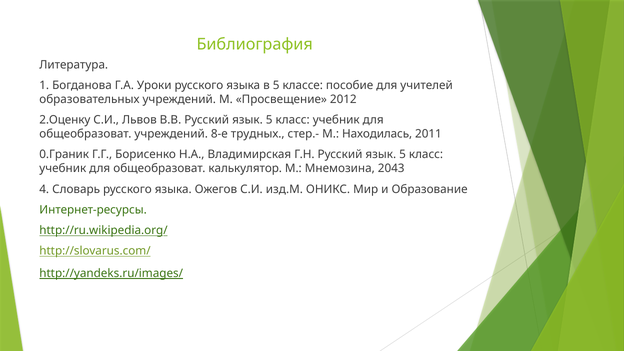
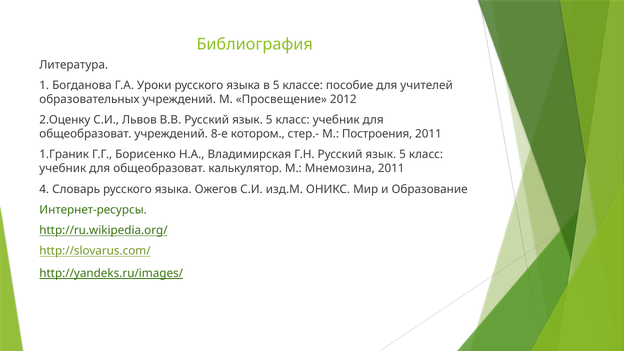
трудных: трудных -> котором (258, 134)
Находилась: Находилась -> Построения (377, 134)
0.Граник: 0.Граник -> 1.Граник (64, 155)
Мнемозина 2043: 2043 -> 2011 (391, 169)
